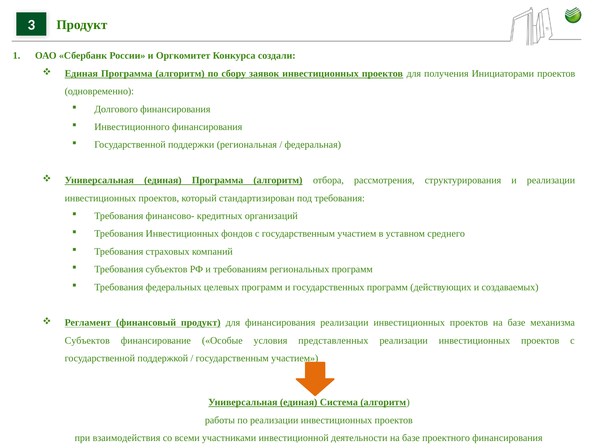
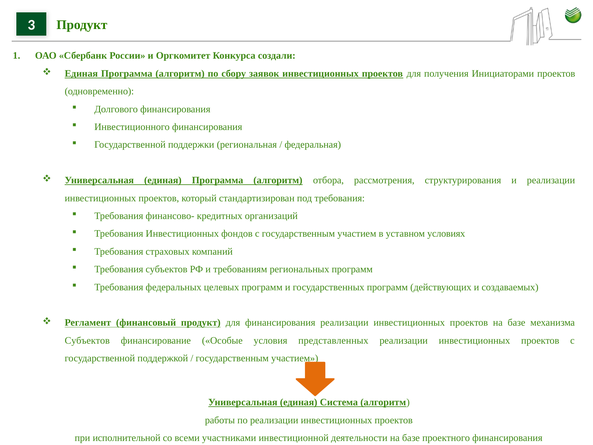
среднего: среднего -> условиях (446, 234)
взаимодействия: взаимодействия -> исполнительной (127, 438)
